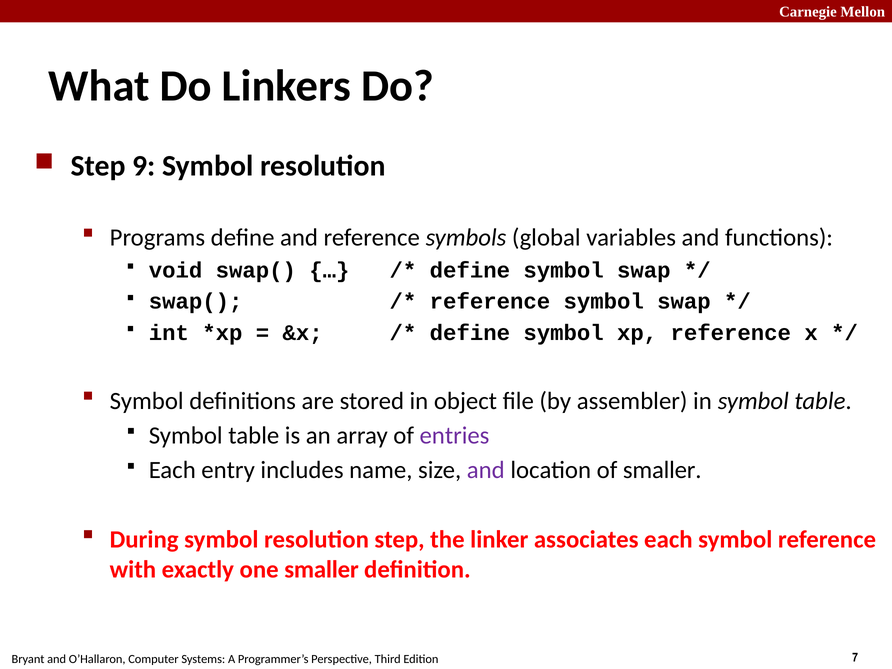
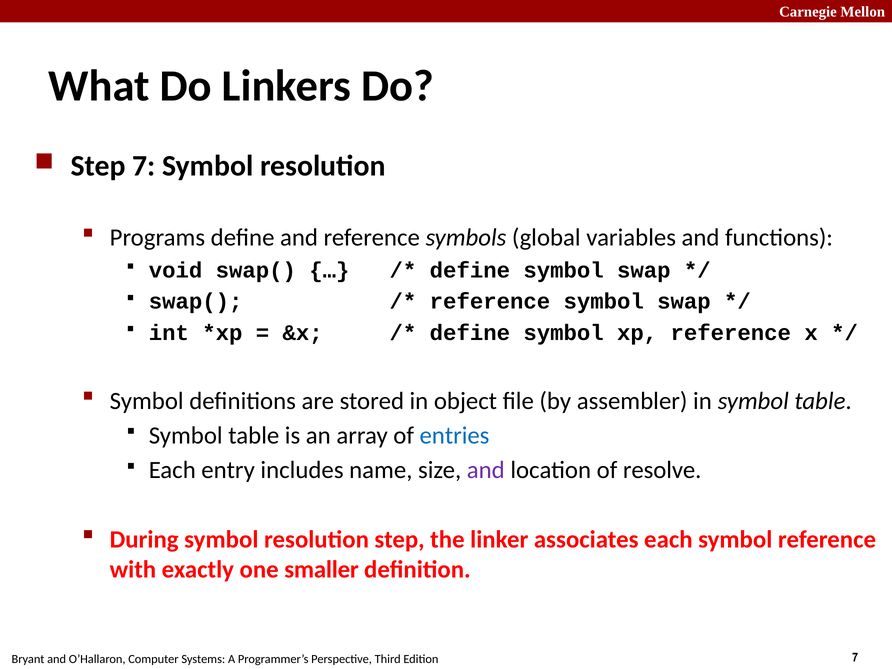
Step 9: 9 -> 7 (144, 166)
entries colour: purple -> blue (454, 436)
of smaller: smaller -> resolve (662, 470)
